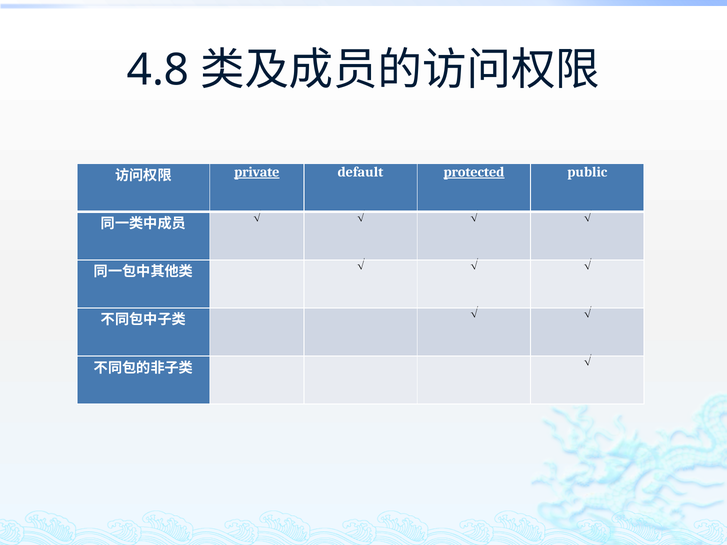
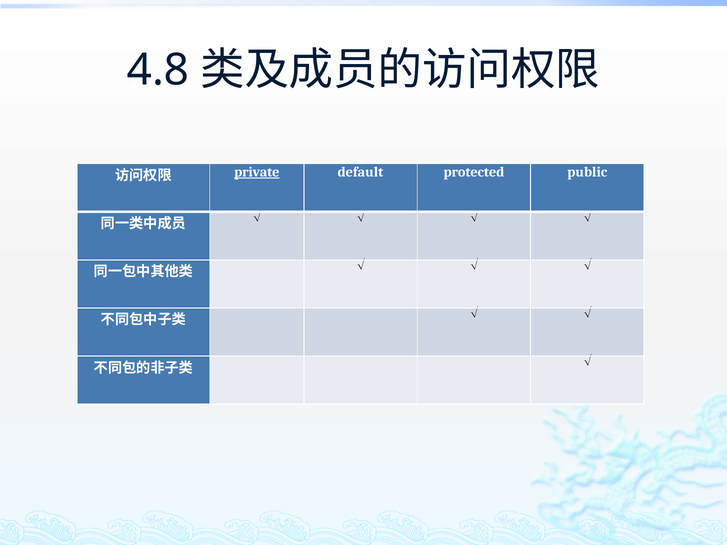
protected underline: present -> none (474, 172)
